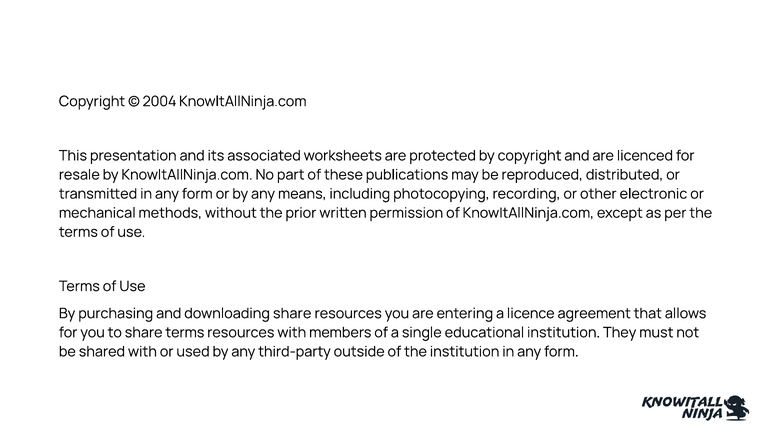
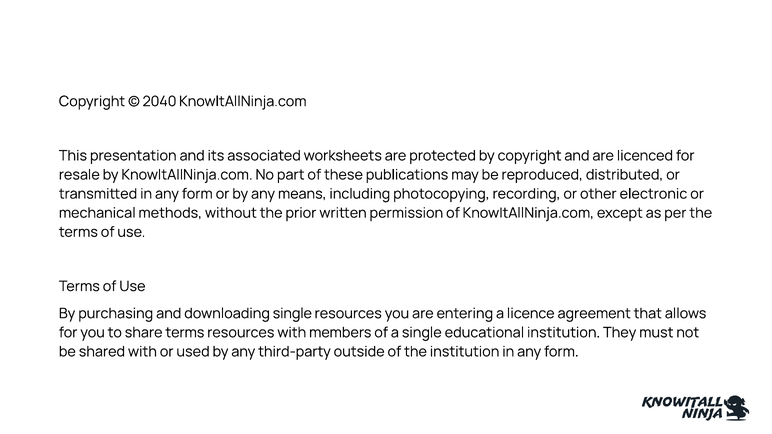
2004: 2004 -> 2040 (159, 101)
downloading share: share -> single (292, 314)
